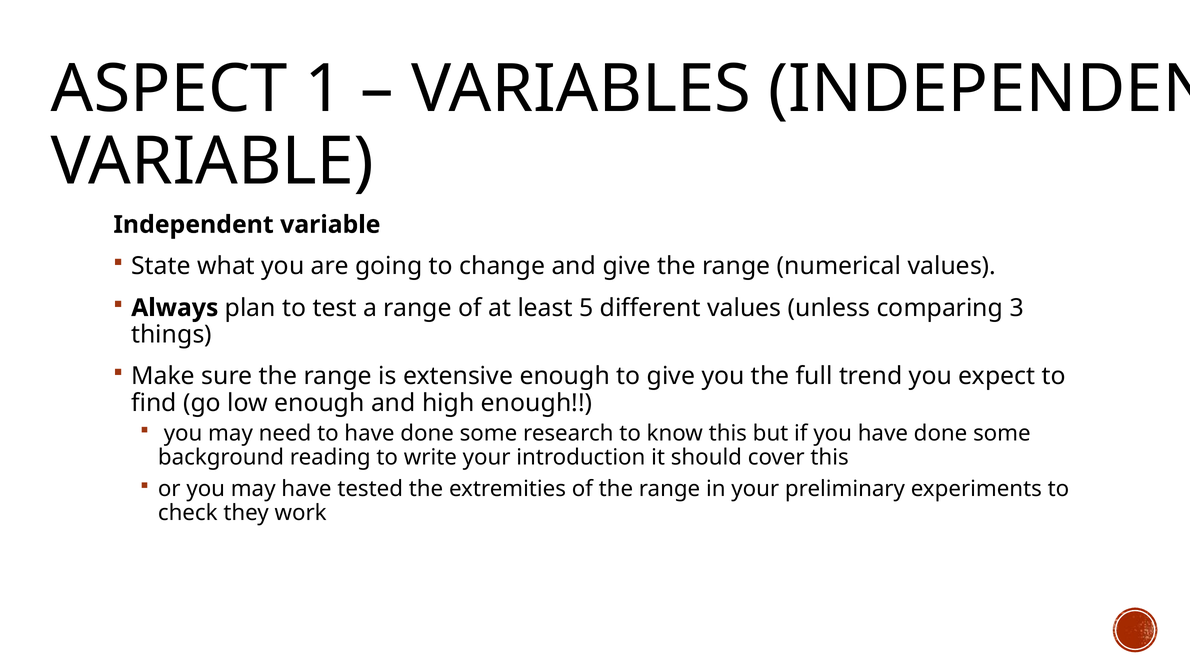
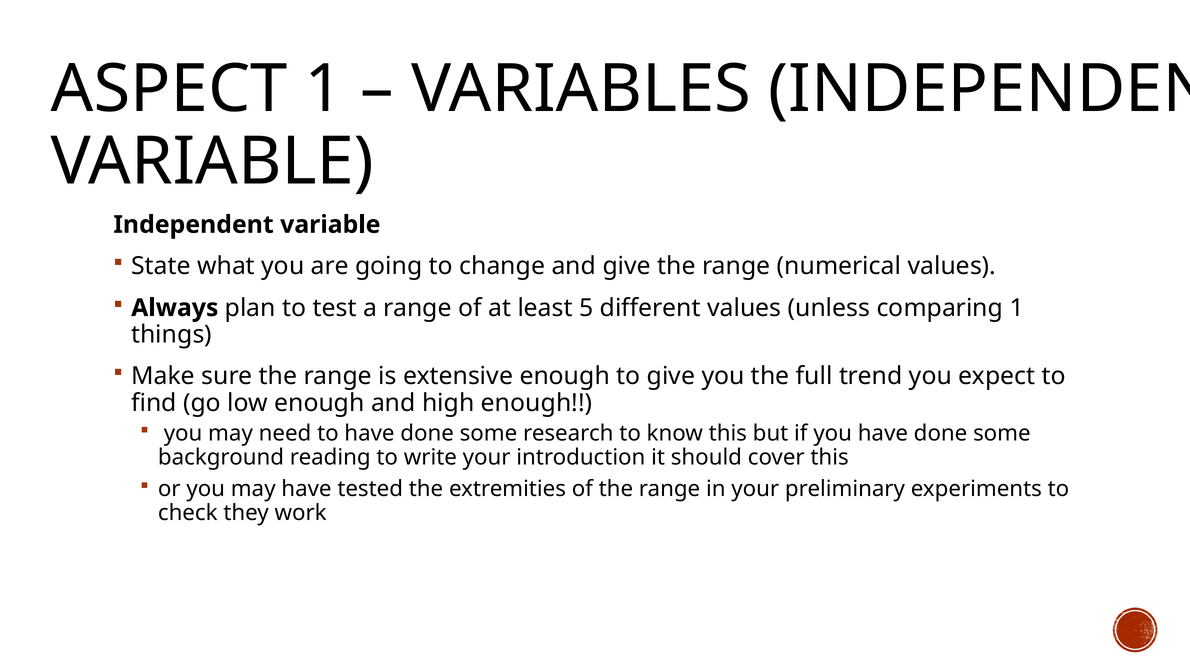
comparing 3: 3 -> 1 (1017, 308)
